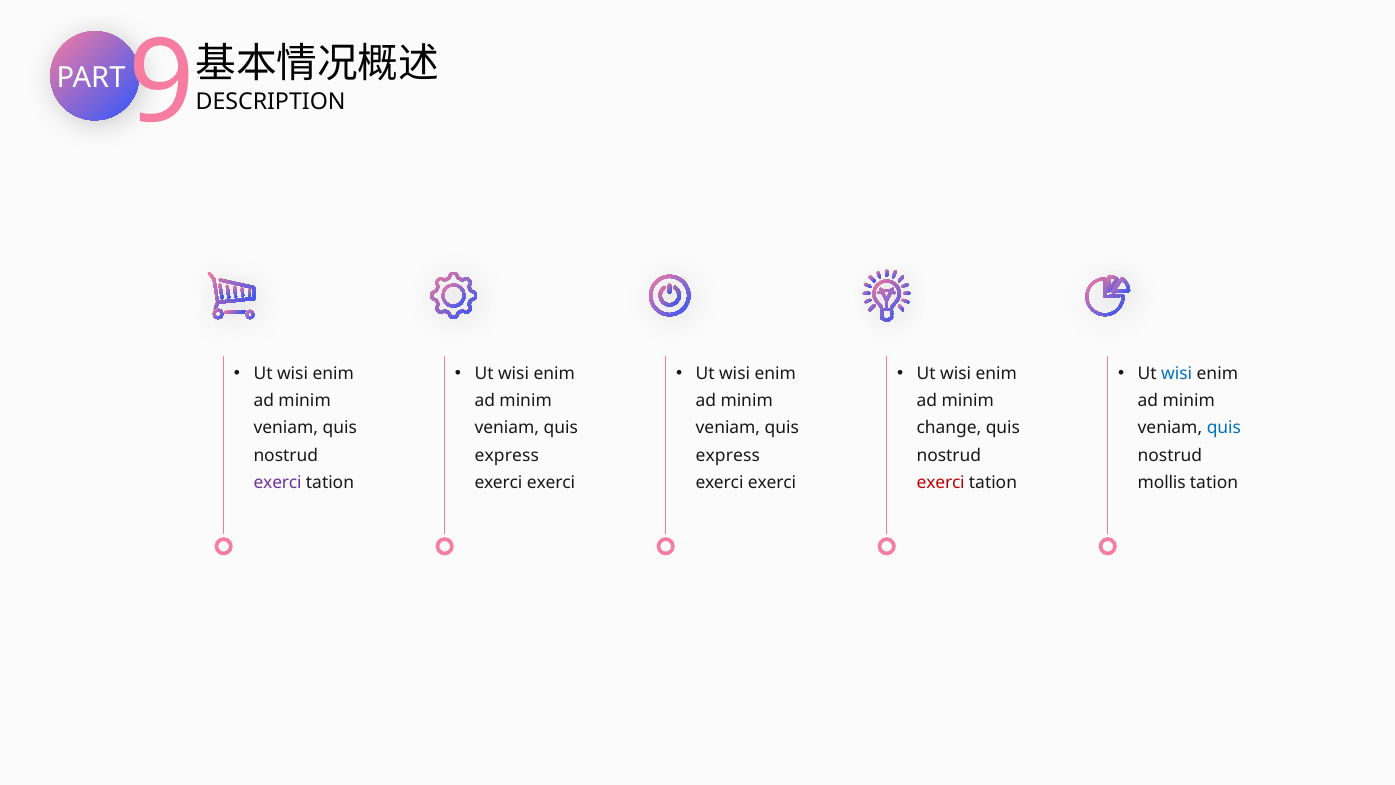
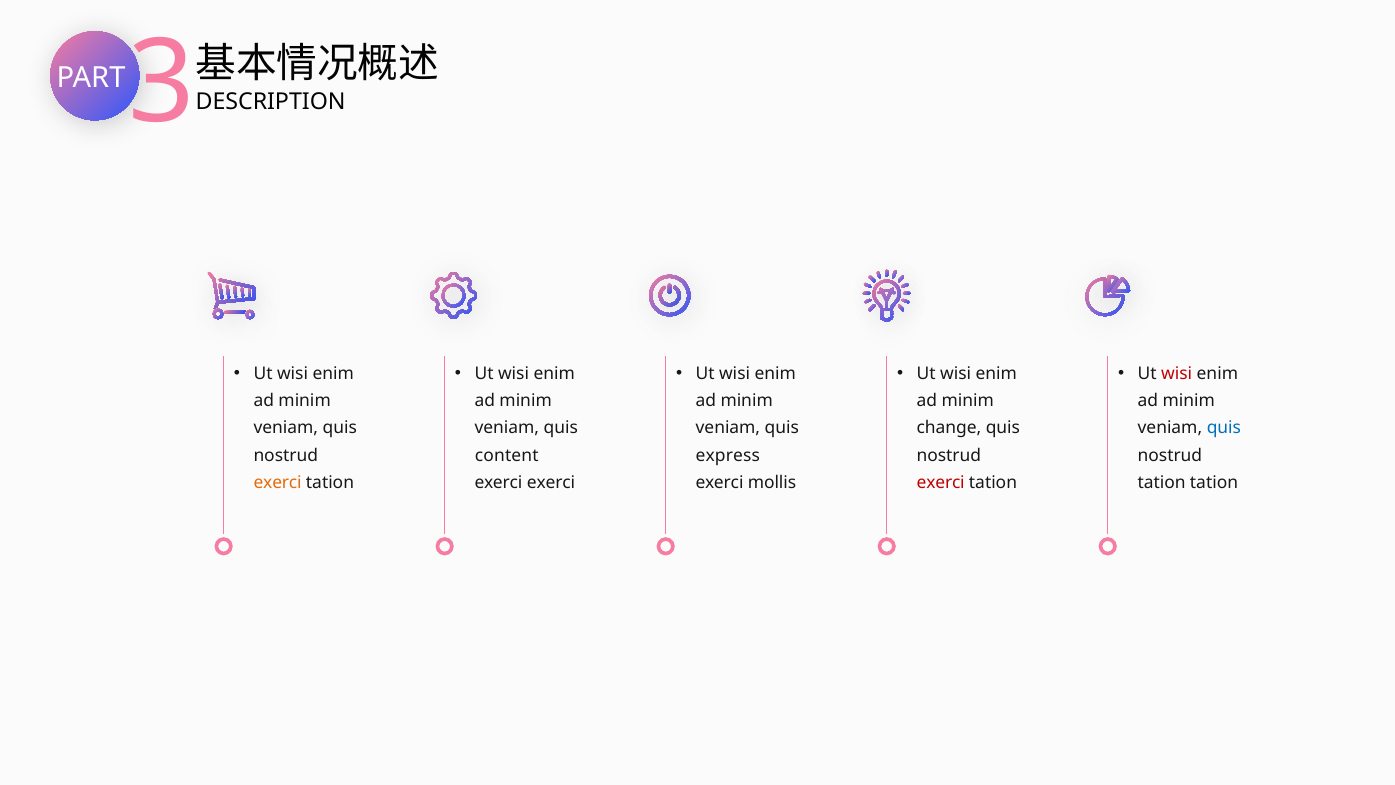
9: 9 -> 3 (162, 83)
wisi colour: blue -> red (1177, 374)
express: express -> content (507, 455)
exerci colour: purple -> orange (278, 482)
exerci: exerci -> mollis (772, 482)
mollis: mollis -> tation (1162, 482)
